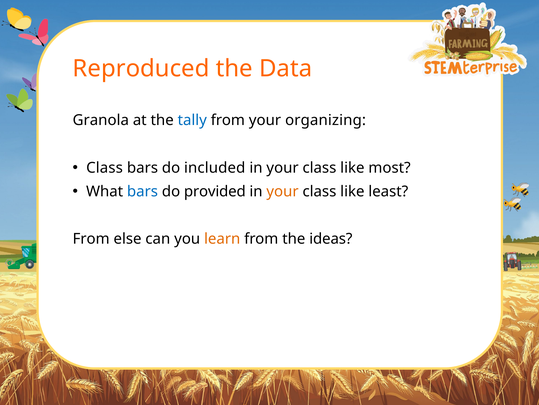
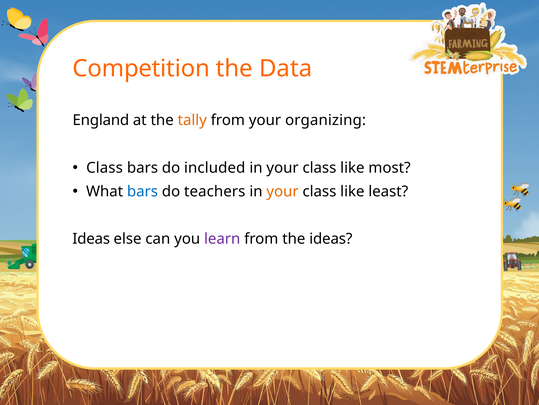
Reproduced: Reproduced -> Competition (141, 69)
Granola: Granola -> England (101, 120)
tally colour: blue -> orange (192, 120)
provided: provided -> teachers (215, 191)
From: From -> Ideas (91, 239)
learn colour: orange -> purple (222, 239)
